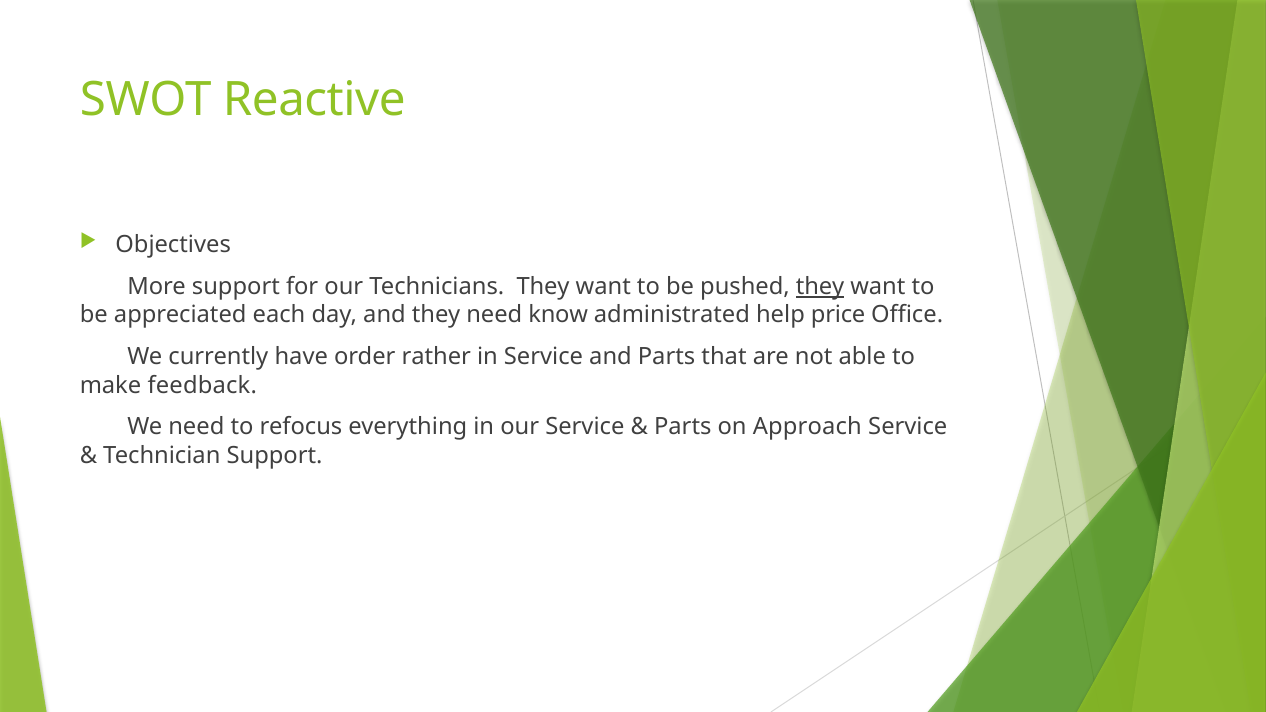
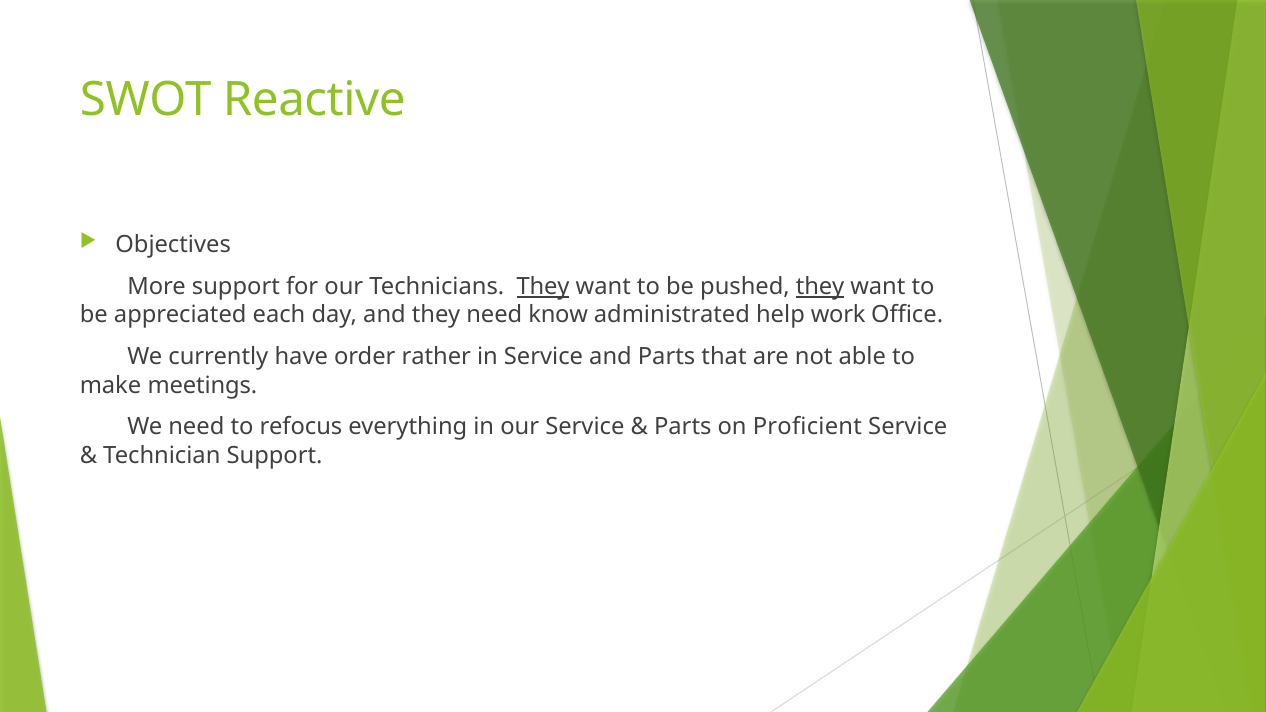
They underline: none -> present (543, 287)
price: price -> work (838, 315)
feedback: feedback -> meetings (202, 385)
Approach: Approach -> Proficient (807, 427)
